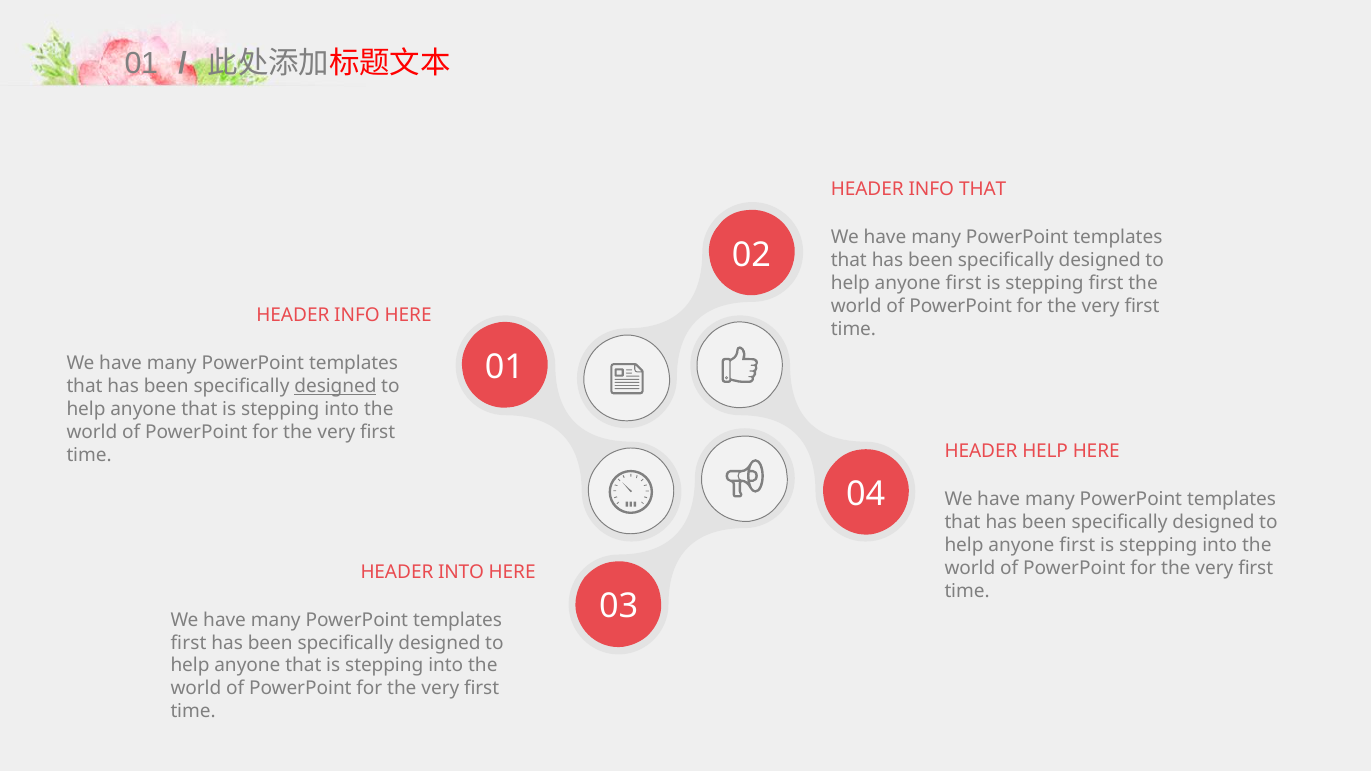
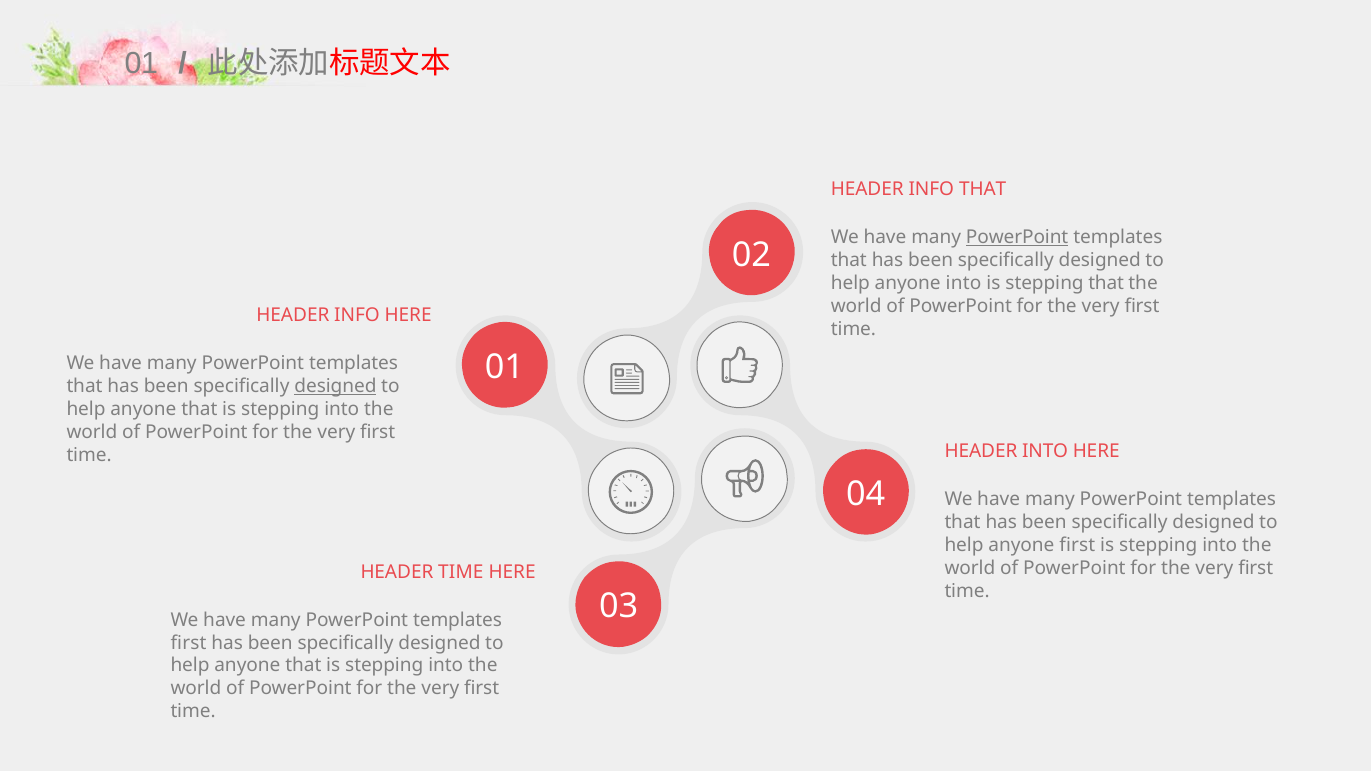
PowerPoint underline: none -> present (1017, 237)
first: first -> into (964, 283)
stepping first: first -> that (1106, 283)
HEADER HELP: HELP -> INTO (1045, 452)
HEADER INTO: INTO -> TIME (461, 572)
